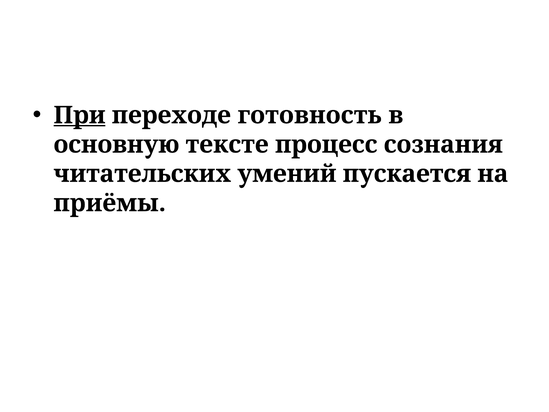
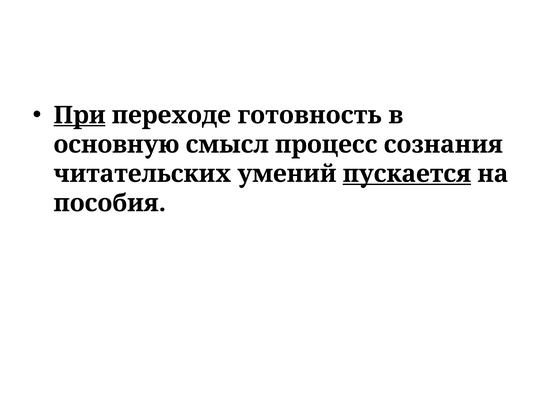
тексте: тексте -> смысл (227, 144)
пускается underline: none -> present (407, 174)
приёмы: приёмы -> пособия (110, 203)
